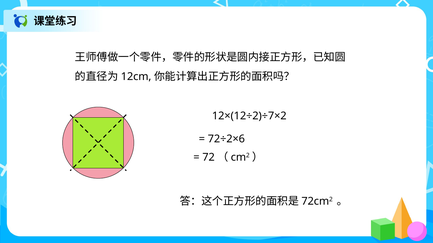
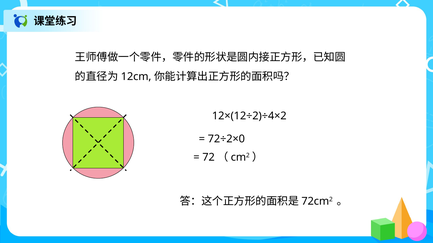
12×(12÷2)÷7×2: 12×(12÷2)÷7×2 -> 12×(12÷2)÷4×2 (249, 116)
72÷2×6: 72÷2×6 -> 72÷2×0 (226, 139)
